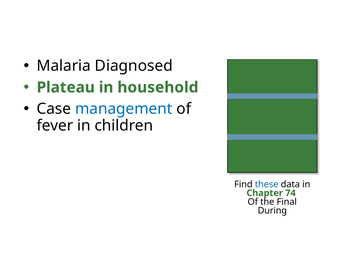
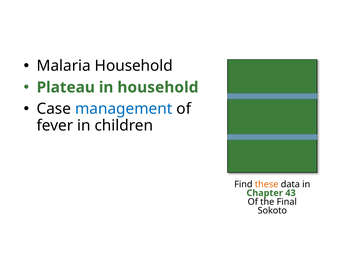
Malaria Diagnosed: Diagnosed -> Household (134, 66)
these colour: blue -> orange (267, 184)
74: 74 -> 43 (290, 193)
During: During -> Sokoto (272, 210)
